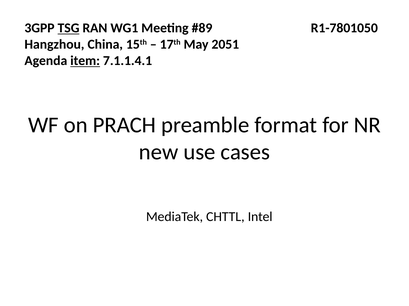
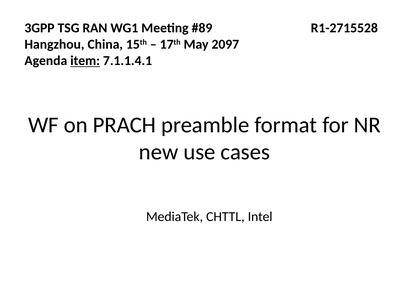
TSG underline: present -> none (69, 28)
R1-7801050: R1-7801050 -> R1-2715528 (344, 28)
2051: 2051 -> 2097 (225, 45)
